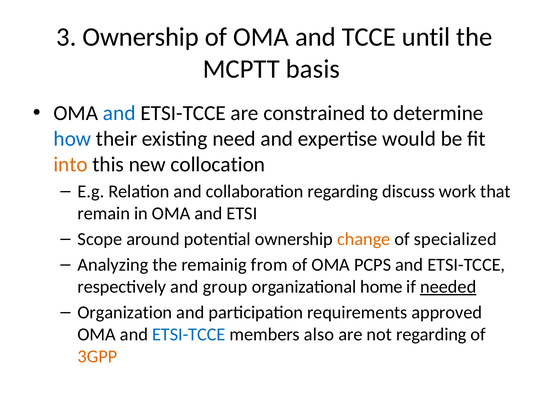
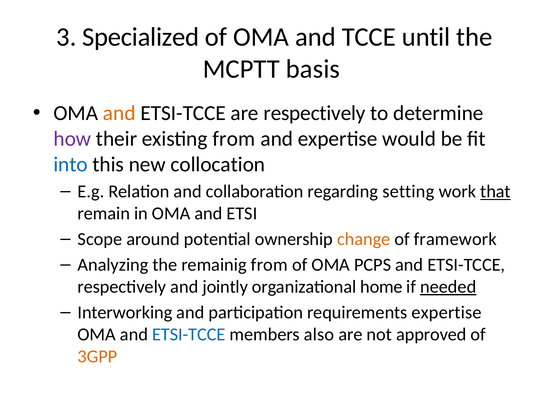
3 Ownership: Ownership -> Specialized (141, 37)
and colour: blue -> orange (119, 113)
are constrained: constrained -> respectively (314, 113)
how colour: blue -> purple (72, 139)
existing need: need -> from (234, 139)
into colour: orange -> blue (71, 164)
discuss: discuss -> setting (408, 191)
that underline: none -> present (496, 191)
specialized: specialized -> framework (455, 239)
group: group -> jointly (225, 287)
Organization: Organization -> Interworking (125, 312)
requirements approved: approved -> expertise (447, 312)
not regarding: regarding -> approved (431, 334)
